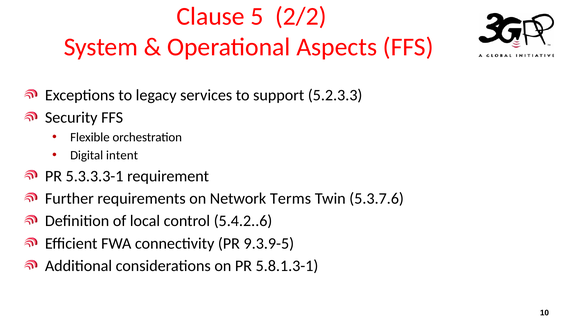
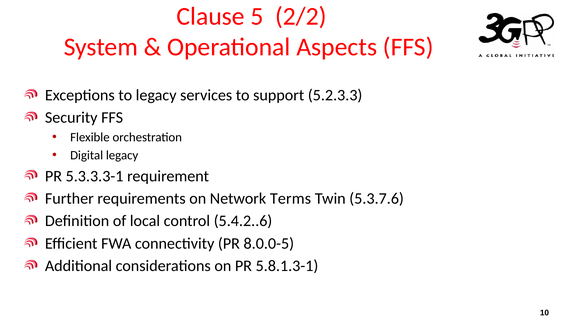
Digital intent: intent -> legacy (122, 155)
9.3.9-5: 9.3.9-5 -> 8.0.0-5 (269, 244)
